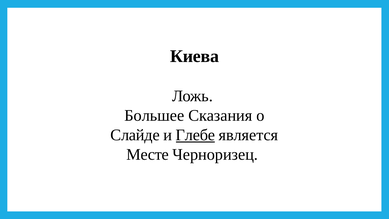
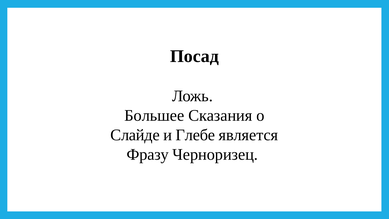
Киева: Киева -> Посад (194, 56)
Глебе underline: present -> none (195, 135)
Месте: Месте -> Фразу (148, 154)
